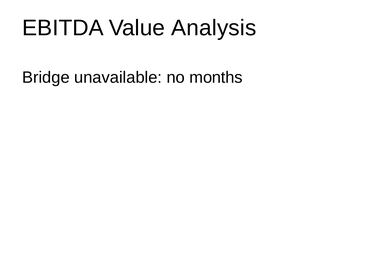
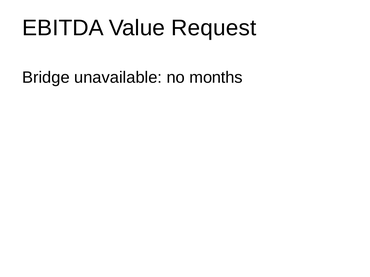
Analysis: Analysis -> Request (214, 28)
